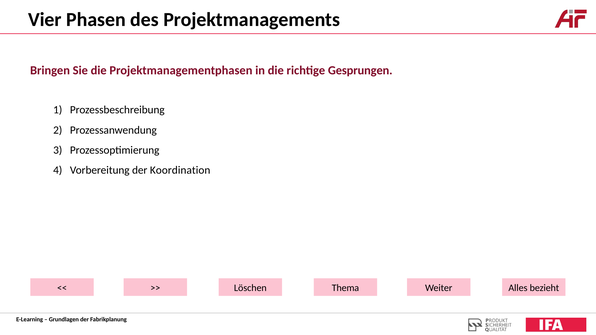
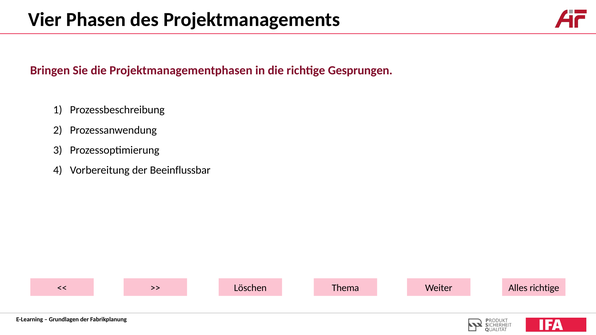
Koordination: Koordination -> Beeinflussbar (180, 170)
Alles bezieht: bezieht -> richtige (544, 288)
